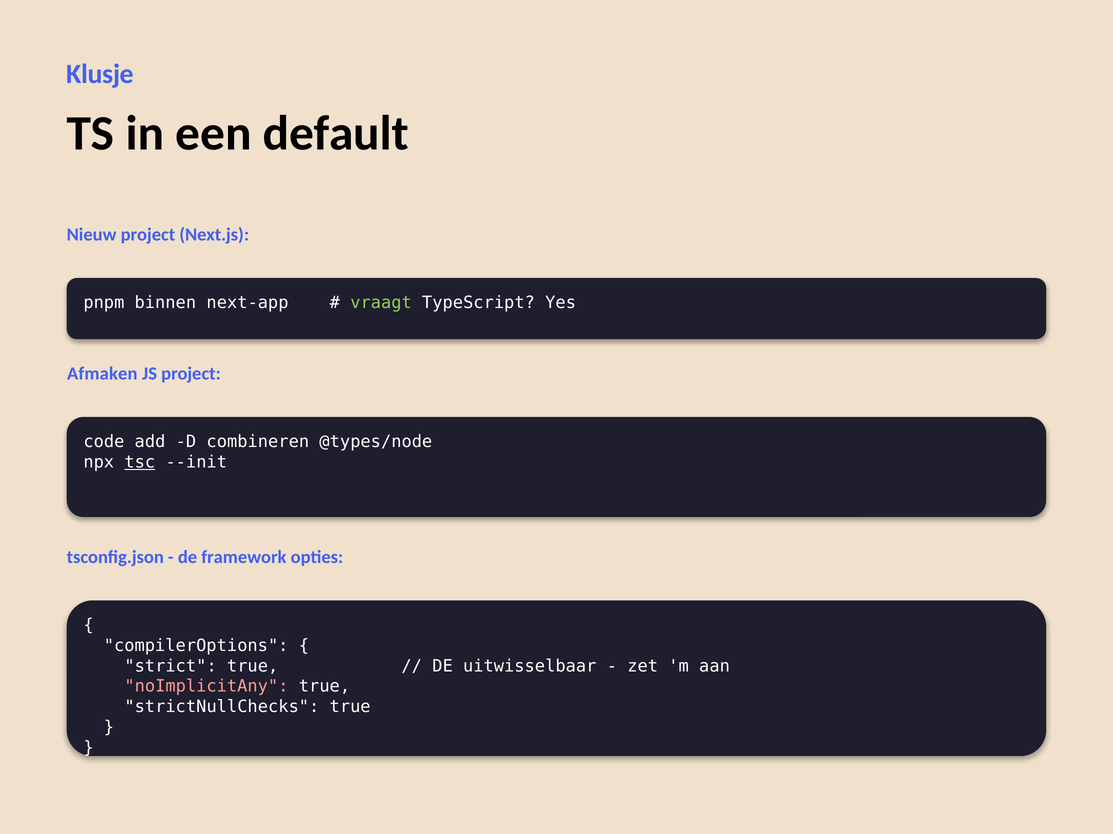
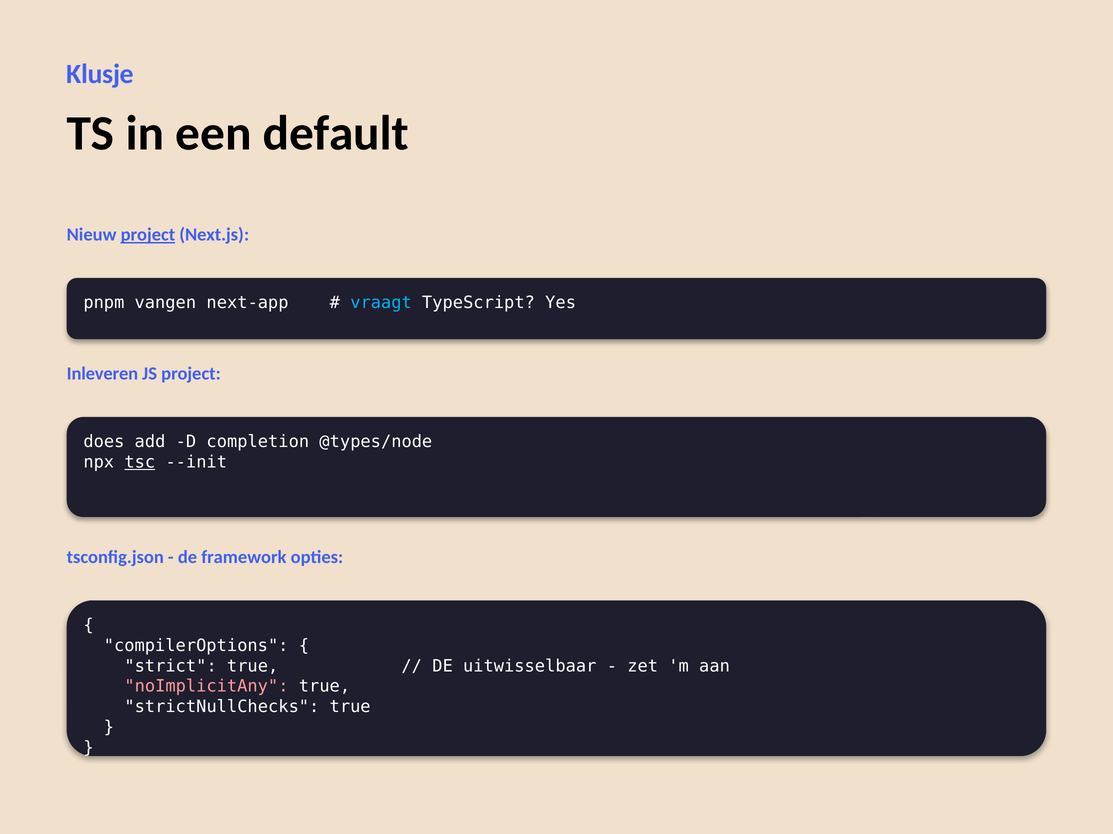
project underline: none -> present (148, 235)
binnen: binnen -> vangen (165, 303)
vraagt colour: light green -> light blue (381, 303)
Afmaken: Afmaken -> Inleveren (102, 374)
code: code -> does (104, 442)
combineren: combineren -> completion (258, 442)
